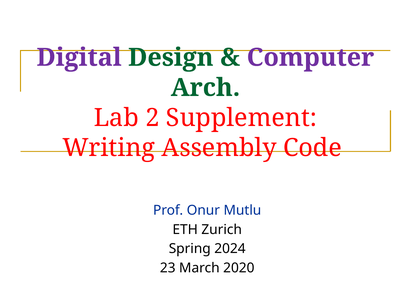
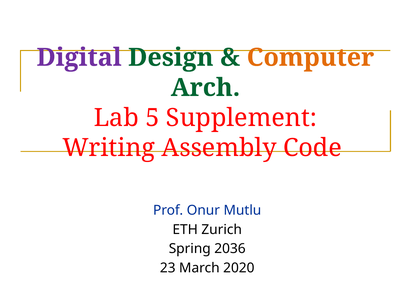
Computer colour: purple -> orange (310, 58)
2: 2 -> 5 (152, 118)
2024: 2024 -> 2036 (230, 249)
